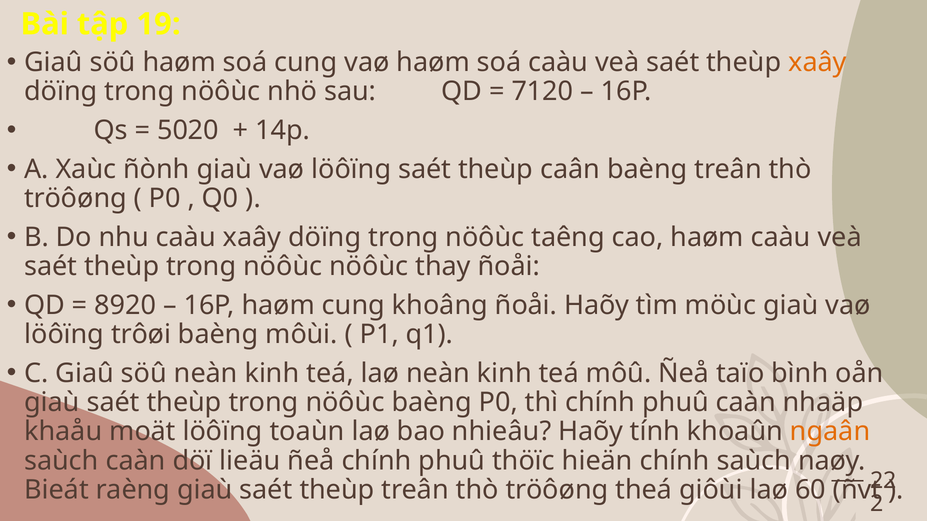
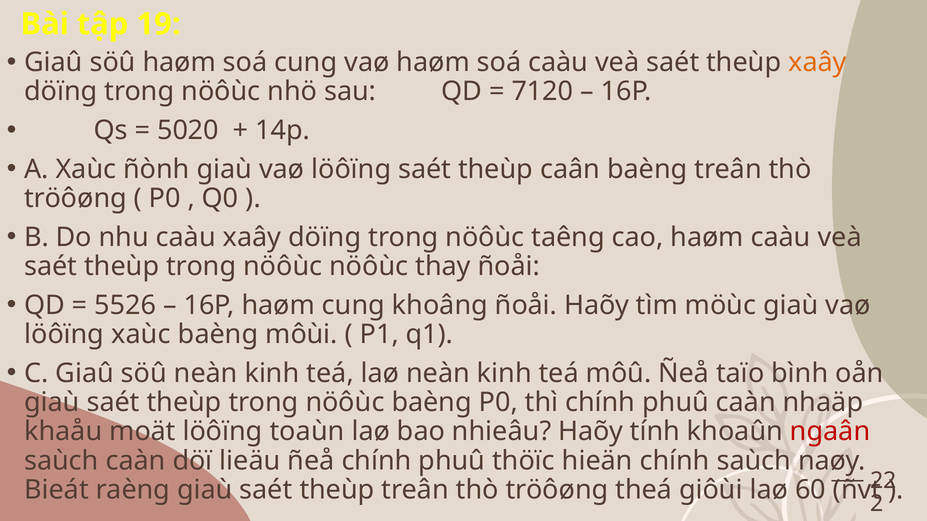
8920: 8920 -> 5526 (125, 305)
löôïng trôøi: trôøi -> xaùc (141, 335)
ngaân colour: orange -> red (830, 432)
